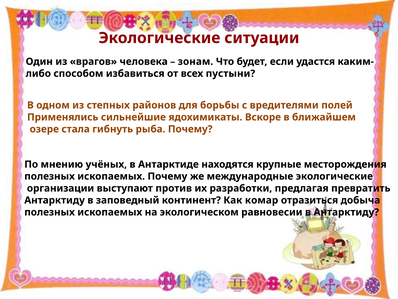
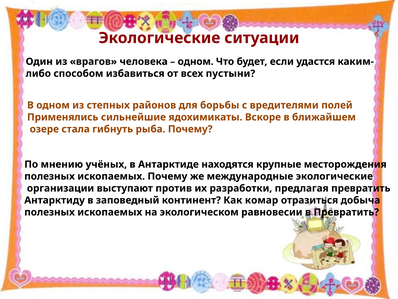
зонам: зонам -> одном (196, 61)
в Антарктиду: Антарктиду -> Превратить (346, 212)
